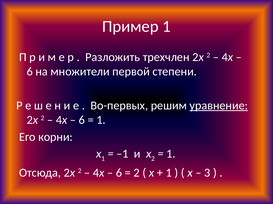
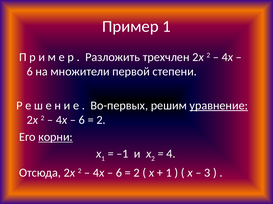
1: 1 -> 2 (101, 120)
корни underline: none -> present (55, 137)
1: 1 -> 4 (171, 154)
